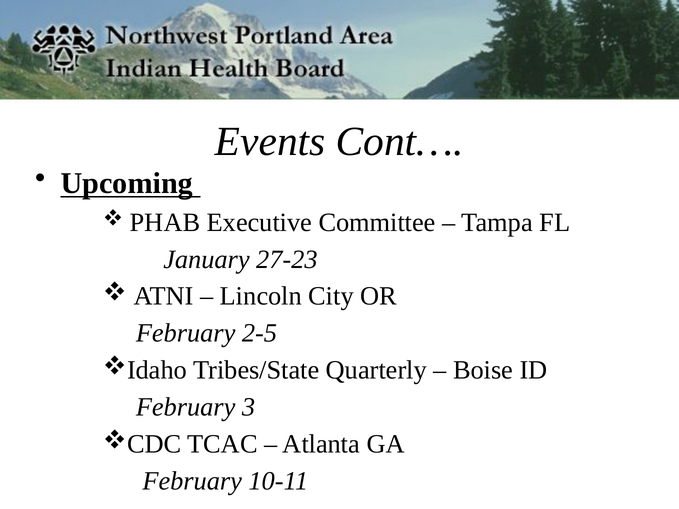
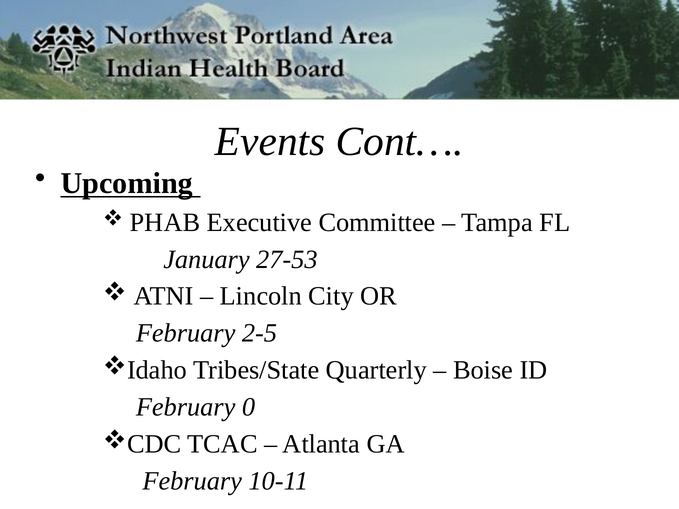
27-23: 27-23 -> 27-53 (287, 259)
3: 3 -> 0 (249, 407)
